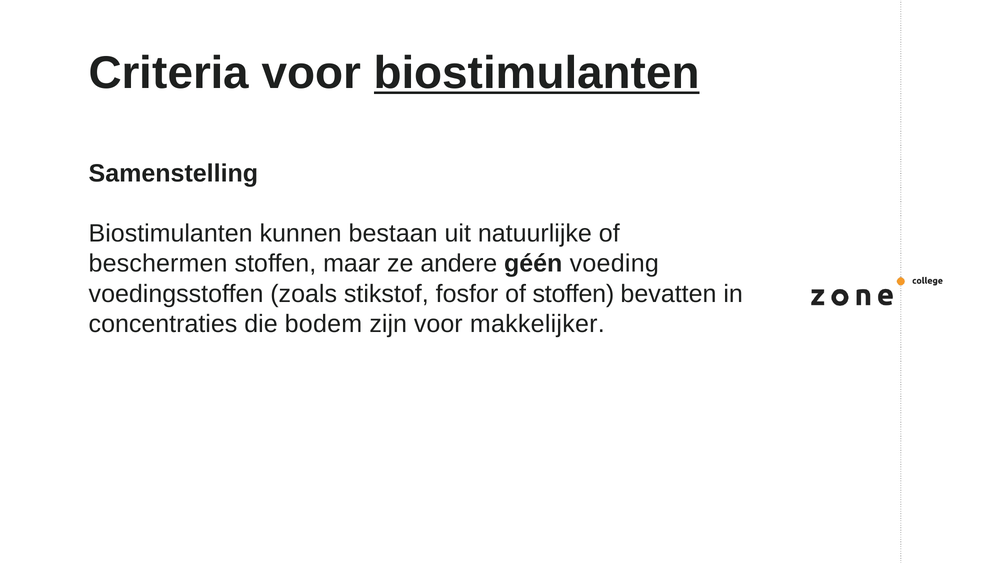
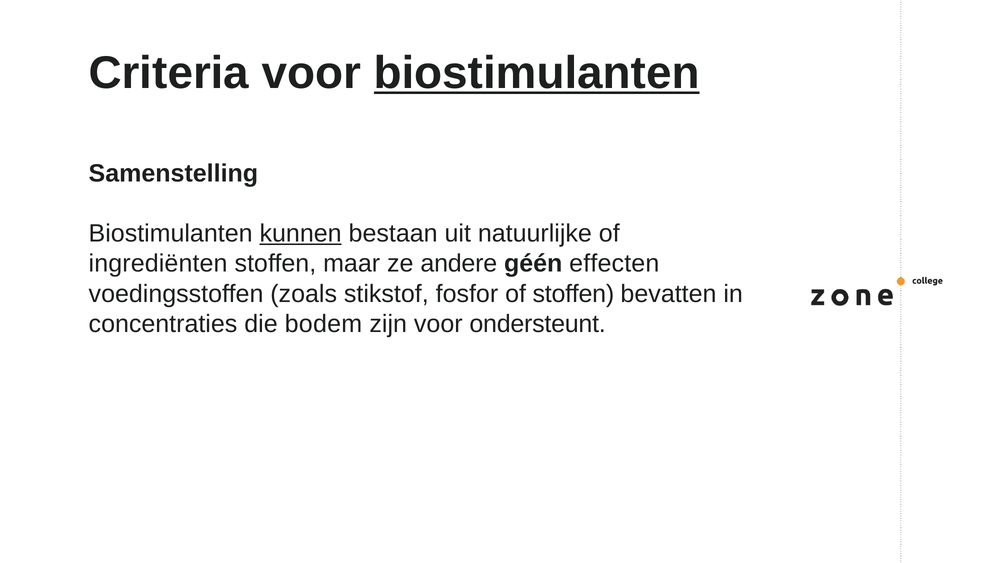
kunnen underline: none -> present (301, 234)
beschermen: beschermen -> ingrediënten (158, 264)
voeding: voeding -> effecten (614, 264)
makkelijker: makkelijker -> ondersteunt (538, 324)
